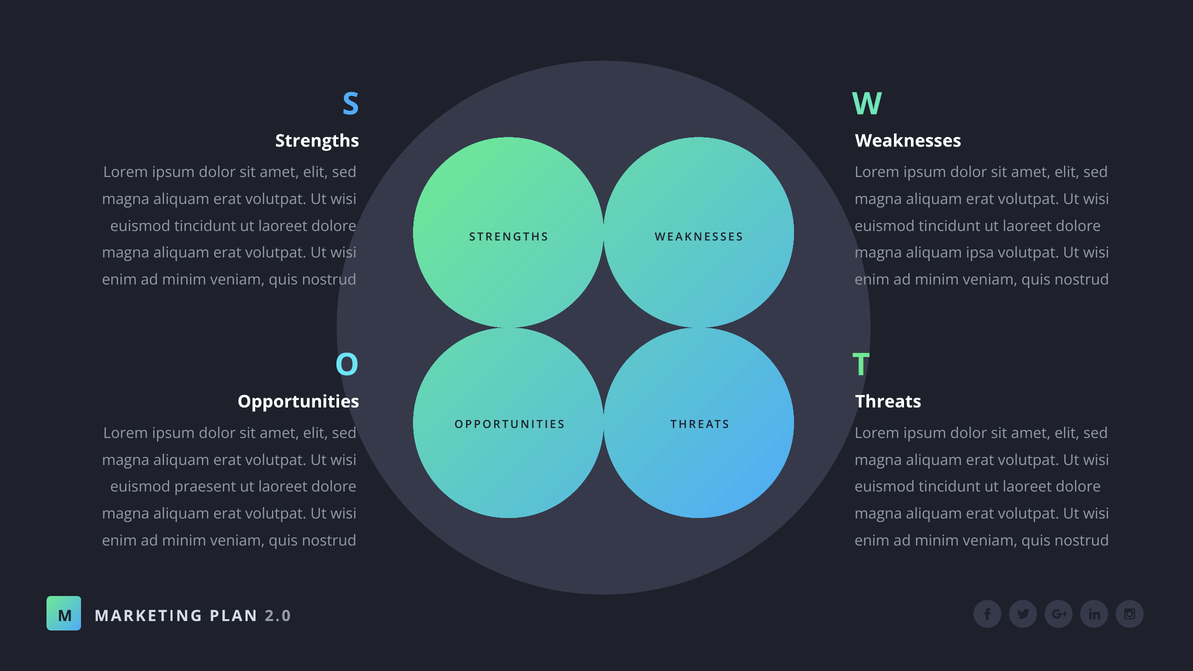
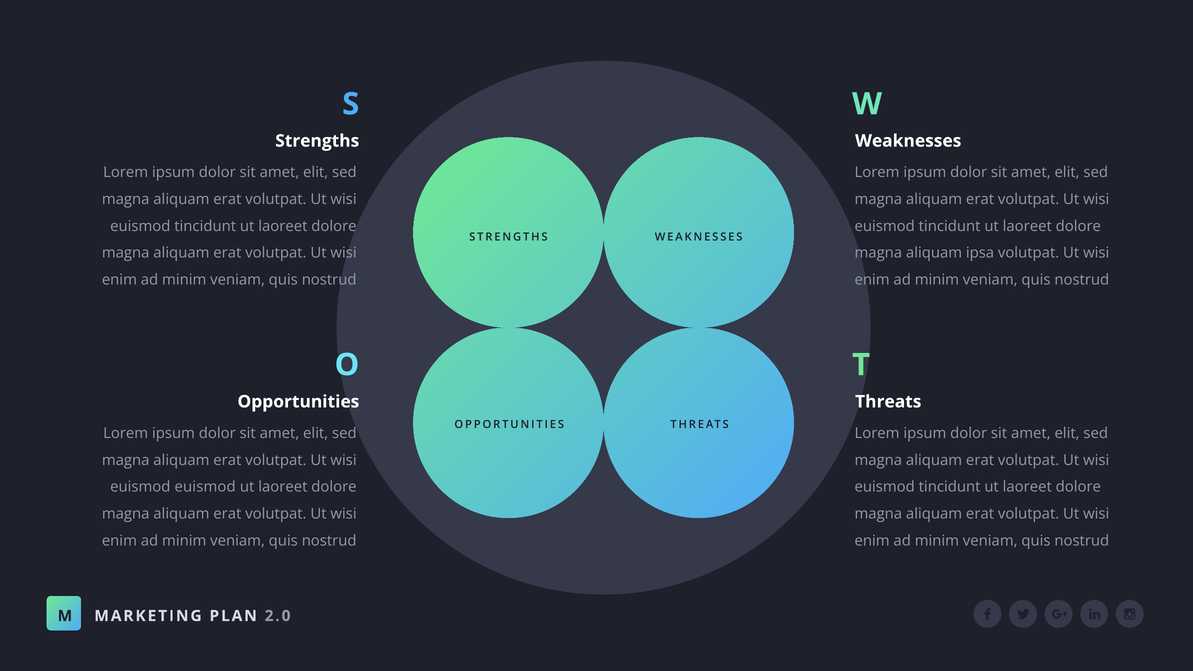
euismod praesent: praesent -> euismod (205, 487)
